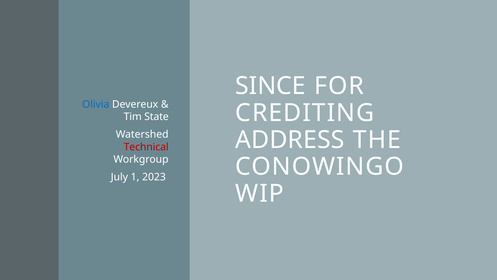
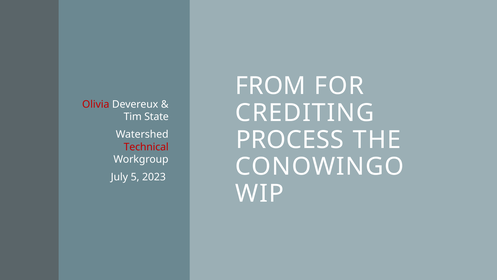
SINCE: SINCE -> FROM (271, 86)
Olivia colour: blue -> red (96, 104)
ADDRESS: ADDRESS -> PROCESS (290, 140)
1: 1 -> 5 (135, 177)
